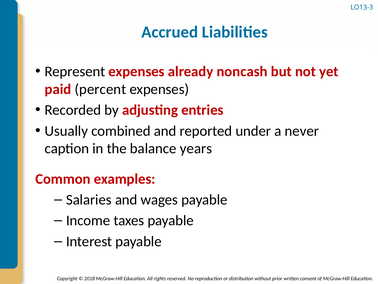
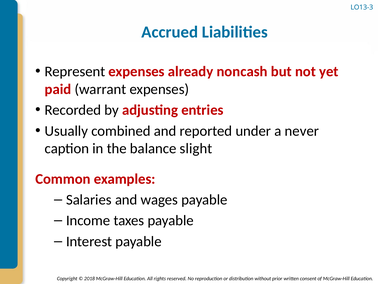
percent: percent -> warrant (100, 89)
years: years -> slight (196, 148)
